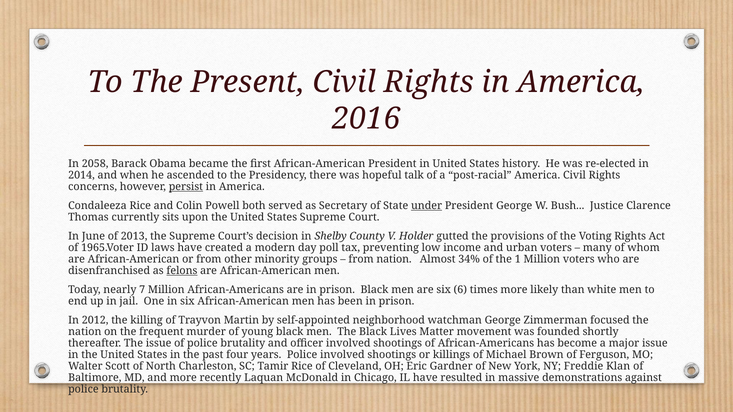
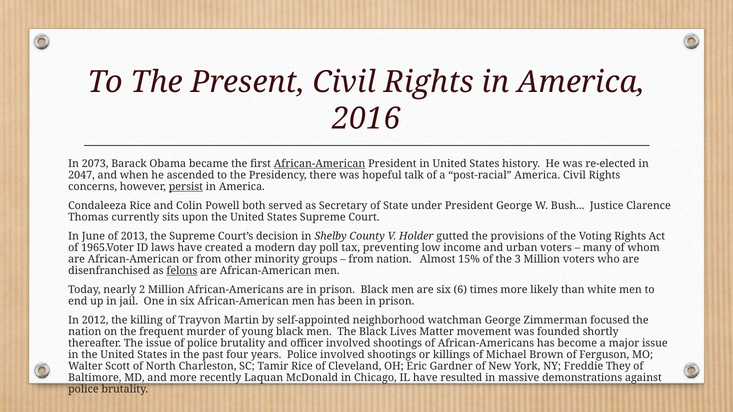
2058: 2058 -> 2073 (95, 164)
African-American underline: none -> present (320, 164)
2014: 2014 -> 2047 (82, 175)
under underline: present -> none (427, 206)
34%: 34% -> 15% (469, 259)
1: 1 -> 3 (518, 259)
7: 7 -> 2 (142, 290)
Klan: Klan -> They (618, 367)
